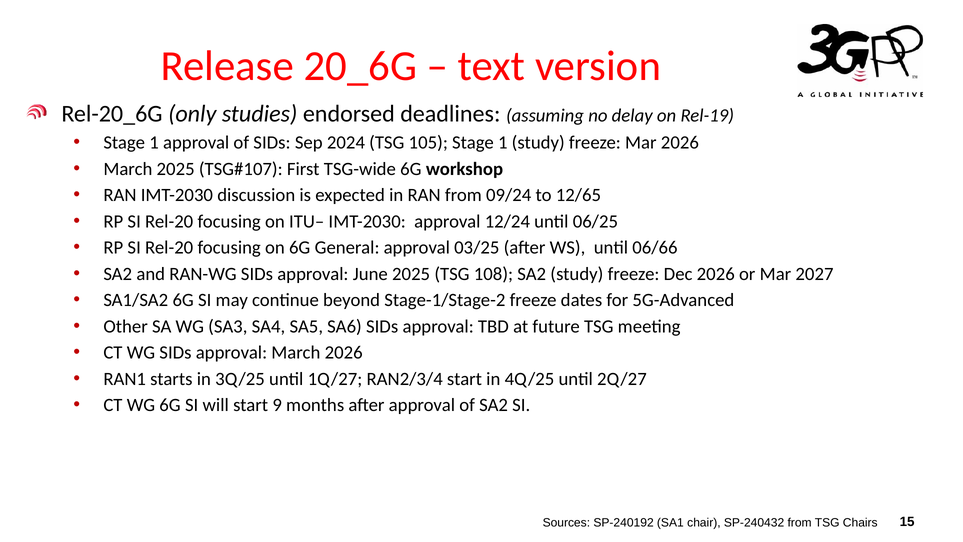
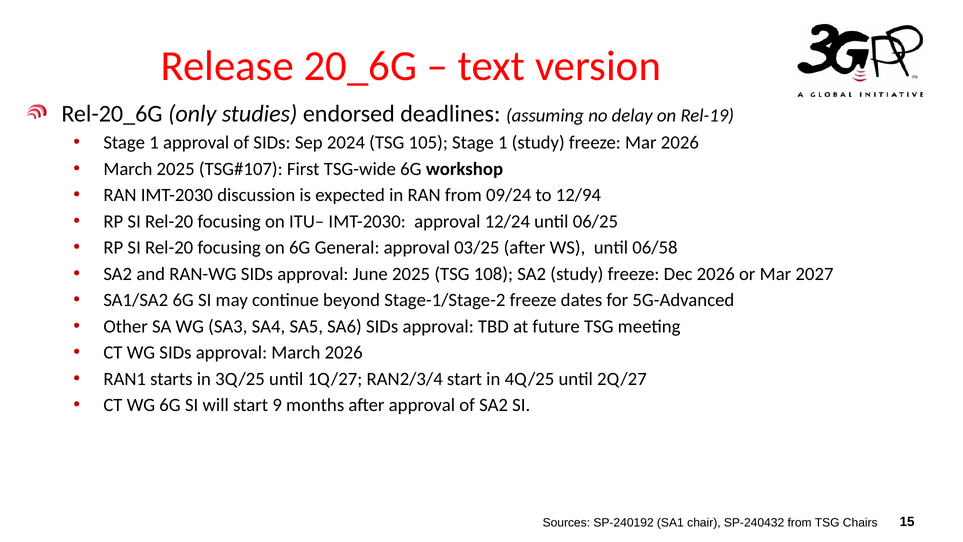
12/65: 12/65 -> 12/94 (578, 195)
06/66: 06/66 -> 06/58 (655, 248)
